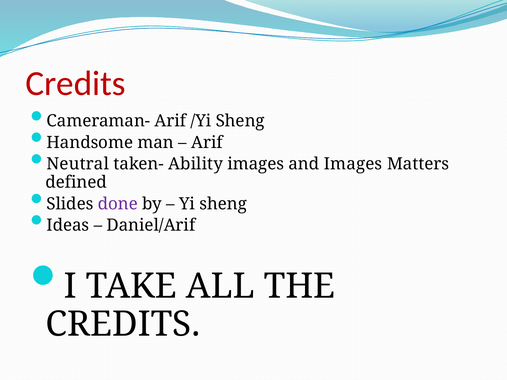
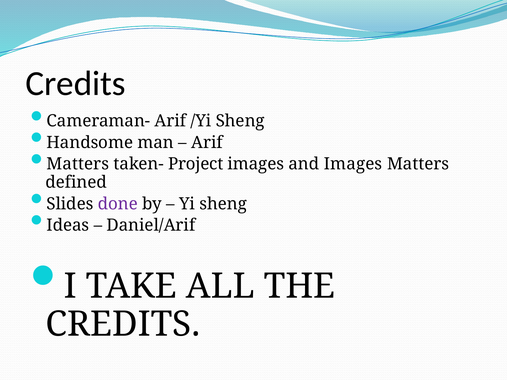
Credits colour: red -> black (75, 84)
Neutral: Neutral -> Matters (78, 164)
Ability: Ability -> Project (196, 164)
